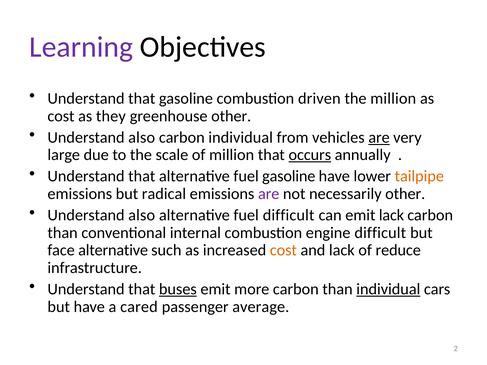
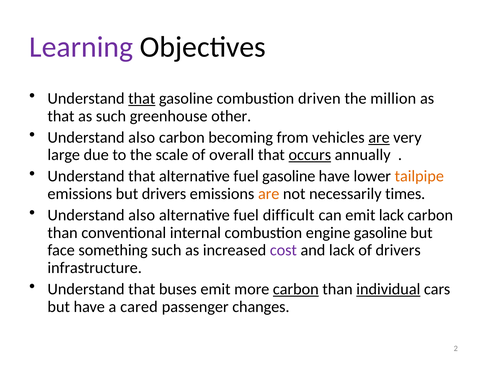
that underline: none -> present (142, 99)
cost: cost -> that (61, 116)
as they: they -> such (111, 116)
carbon individual: individual -> becoming (241, 137)
of million: million -> overall (232, 155)
but radical: radical -> drivers (164, 194)
are colour: purple -> orange (269, 194)
necessarily other: other -> times (405, 194)
engine difficult: difficult -> gasoline (380, 233)
face alternative: alternative -> something (113, 250)
cost colour: orange -> purple (283, 250)
of reduce: reduce -> drivers (398, 250)
buses underline: present -> none (178, 289)
carbon underline: none -> present (296, 289)
average: average -> changes (261, 307)
